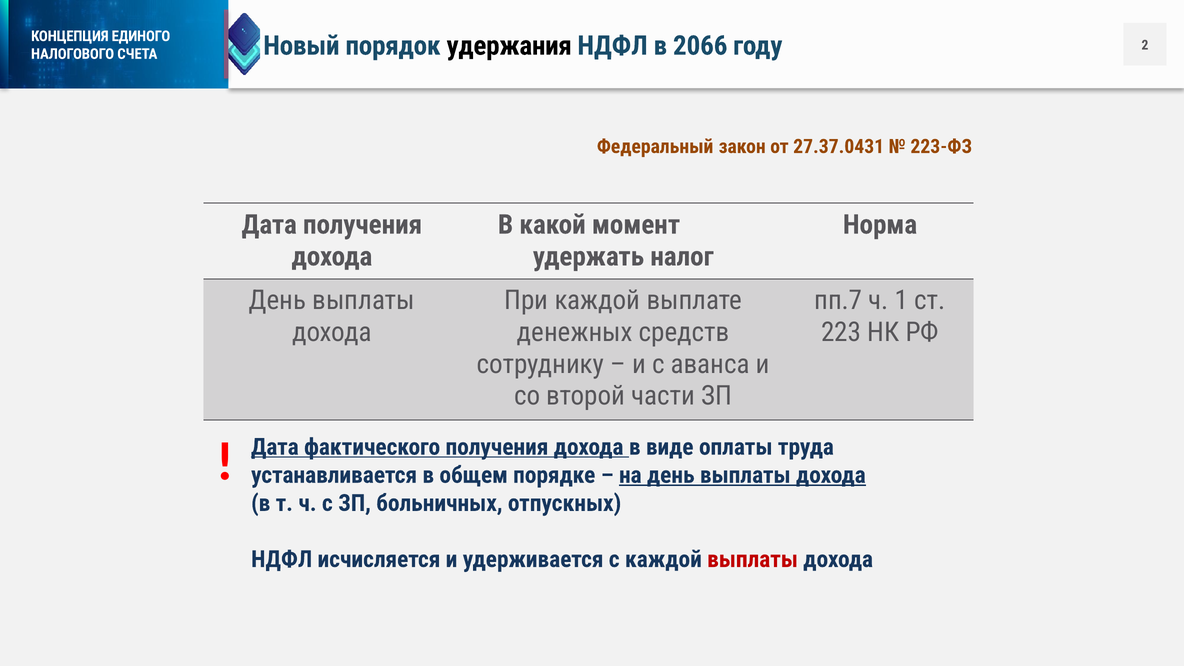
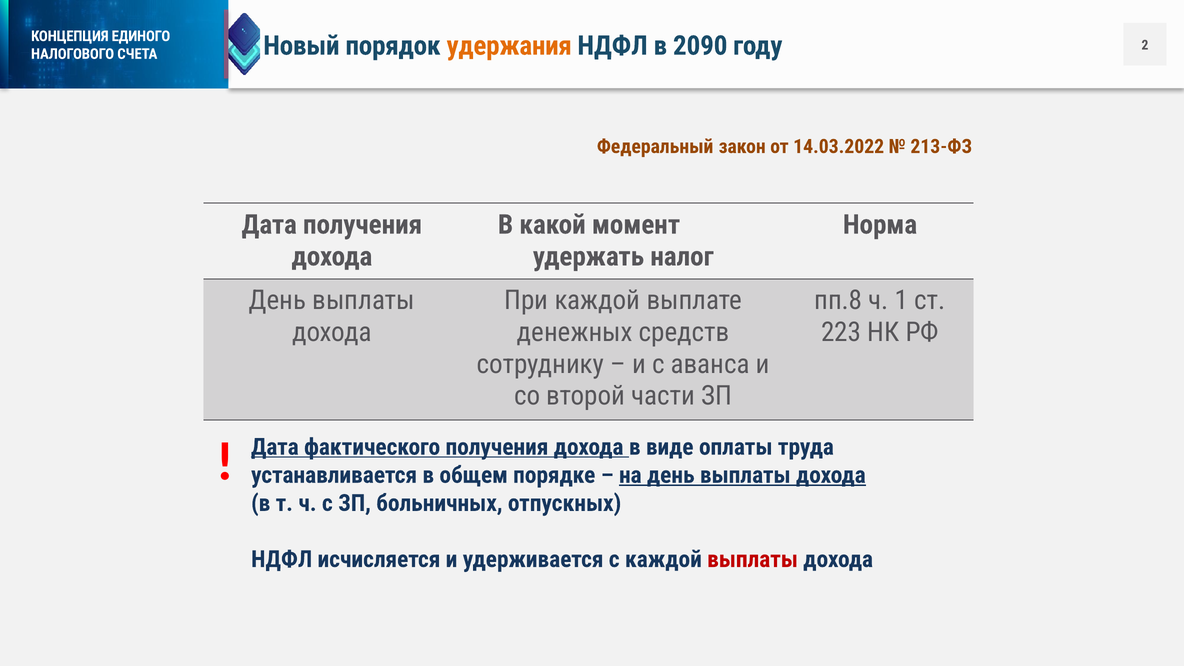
удержания colour: black -> orange (509, 46)
2066: 2066 -> 2090 (700, 46)
27.37.0431: 27.37.0431 -> 14.03.2022 (839, 147)
223-ФЗ: 223-ФЗ -> 213-ФЗ (941, 147)
пп.7: пп.7 -> пп.8 (838, 300)
